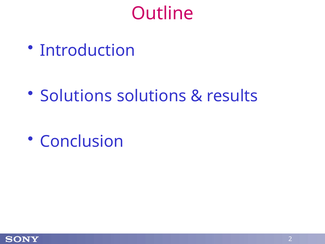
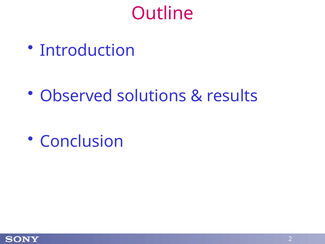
Solutions: Solutions -> Observed (76, 96)
